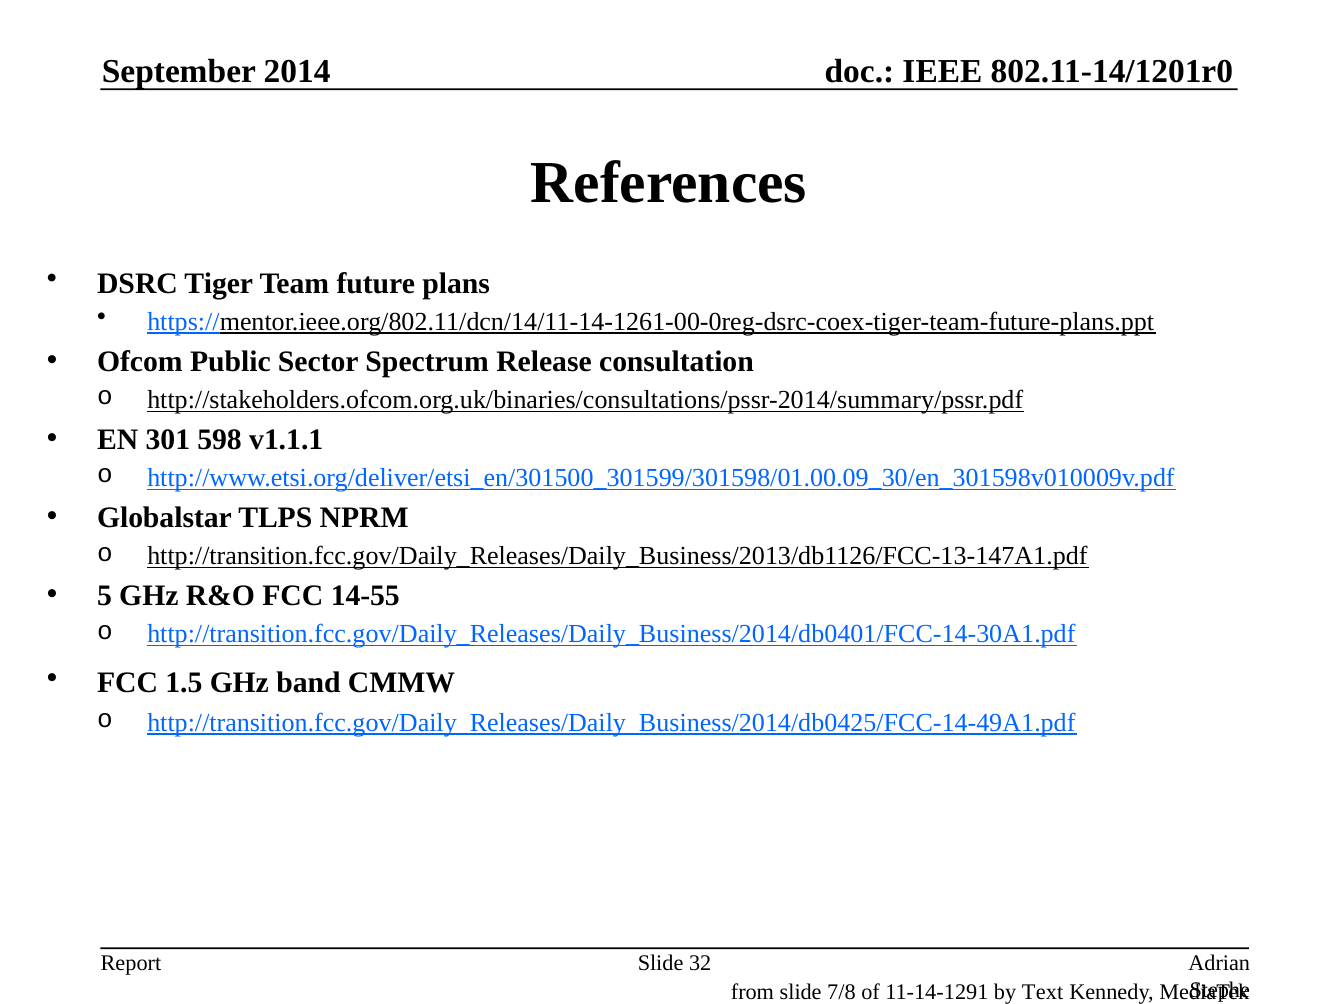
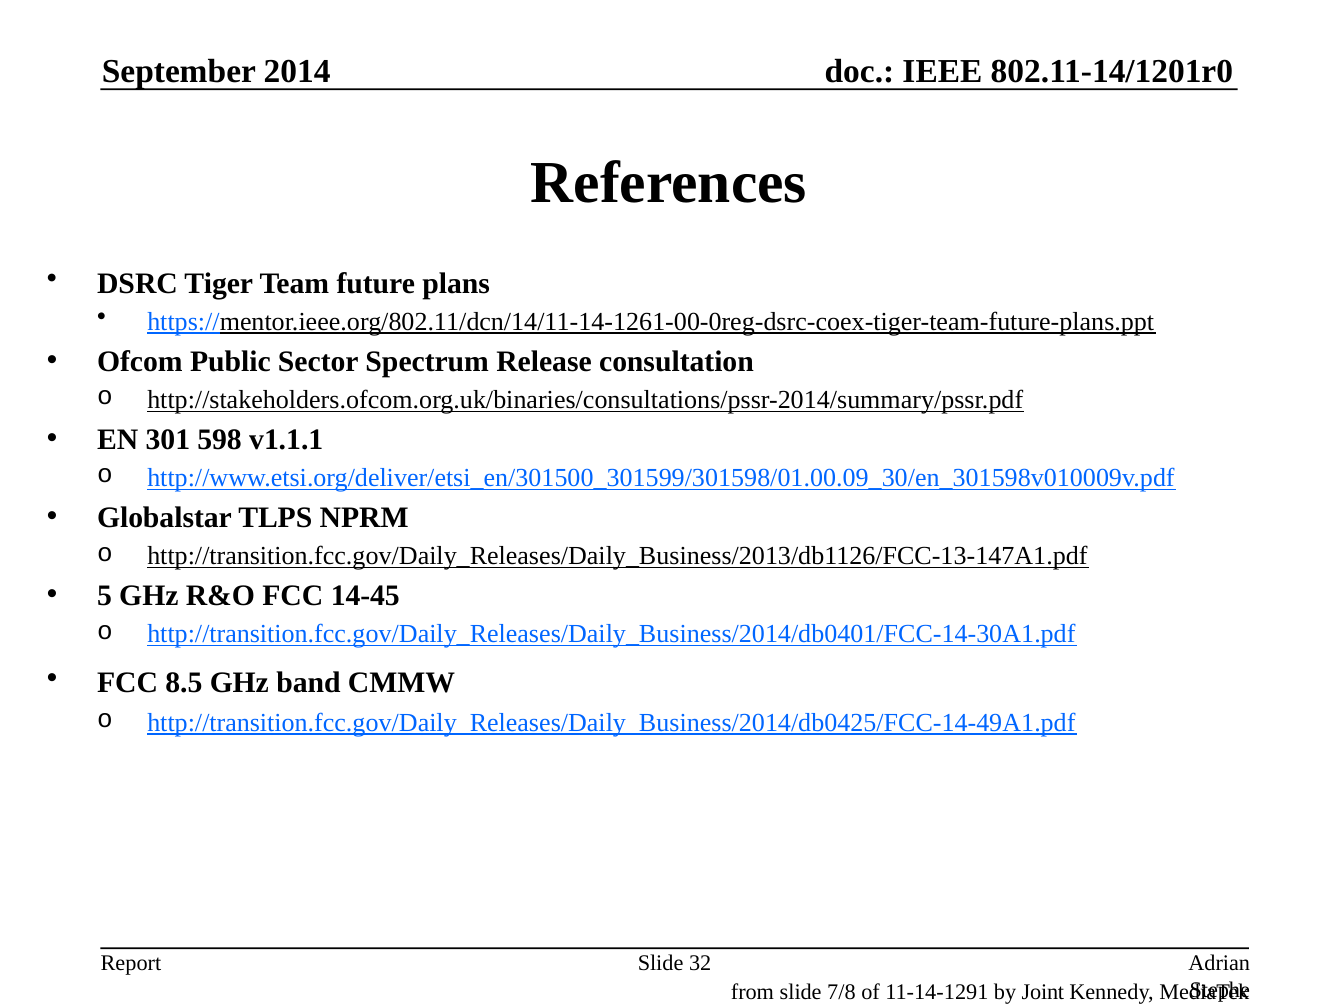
14-55: 14-55 -> 14-45 (365, 595)
1.5: 1.5 -> 8.5 (184, 682)
Text: Text -> Joint (1043, 992)
